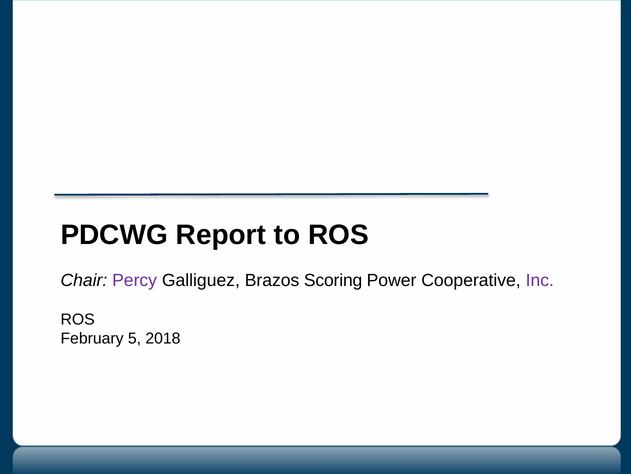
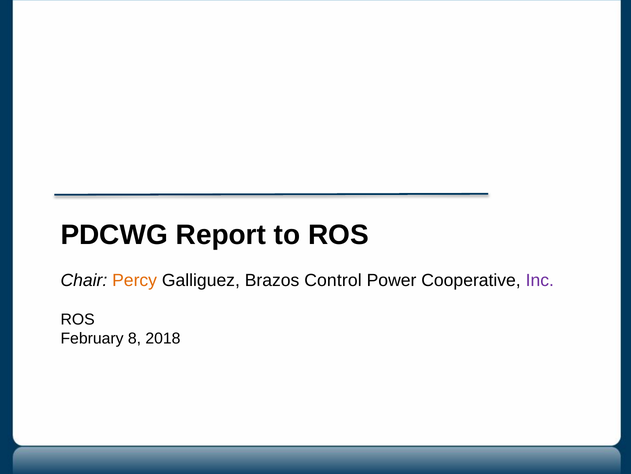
Percy colour: purple -> orange (135, 280)
Scoring: Scoring -> Control (333, 280)
5: 5 -> 8 (134, 338)
